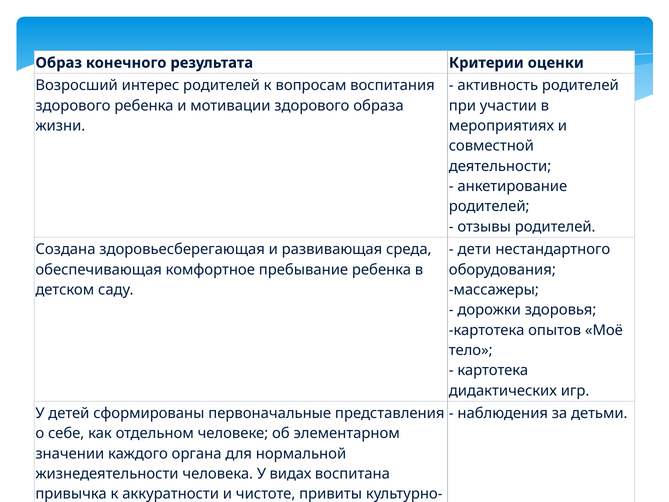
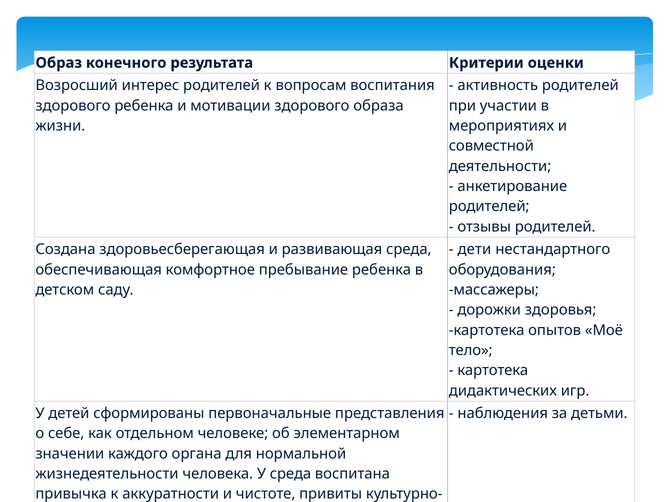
У видах: видах -> среда (291, 474)
